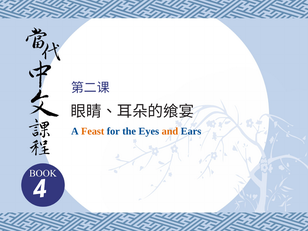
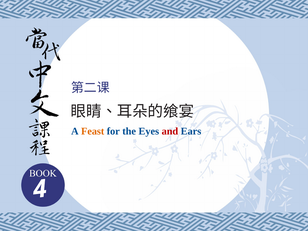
and colour: orange -> red (170, 131)
